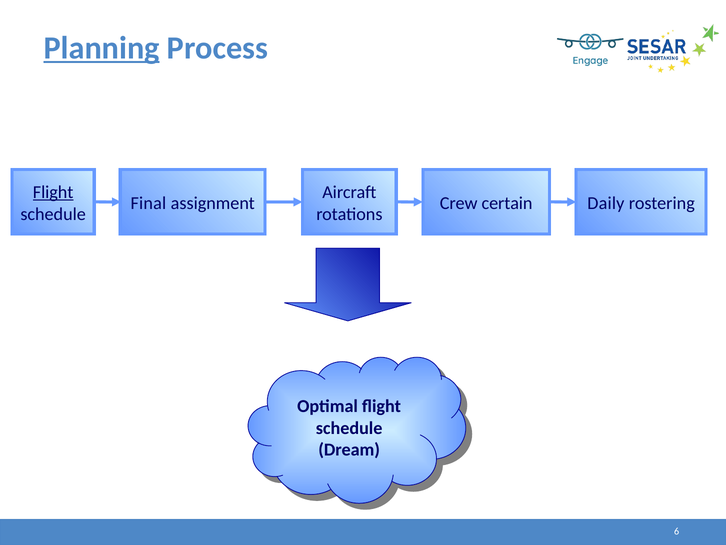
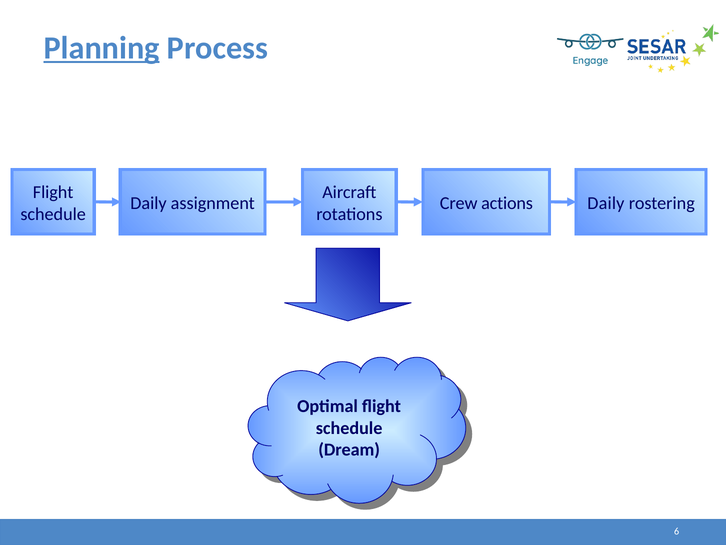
Flight underline: present -> none (53, 192)
Final: Final -> Daily (148, 203)
certain: certain -> actions (507, 203)
